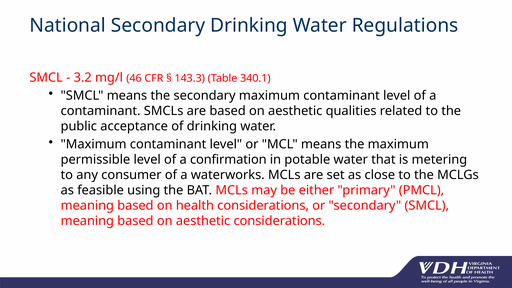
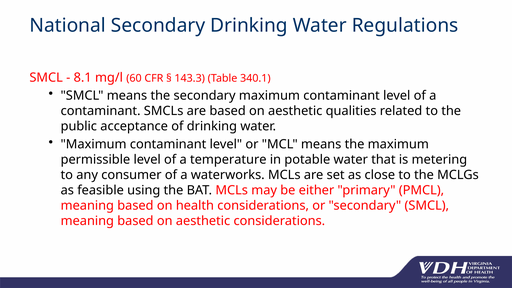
3.2: 3.2 -> 8.1 (83, 78)
46: 46 -> 60 (134, 78)
confirmation: confirmation -> temperature (228, 160)
